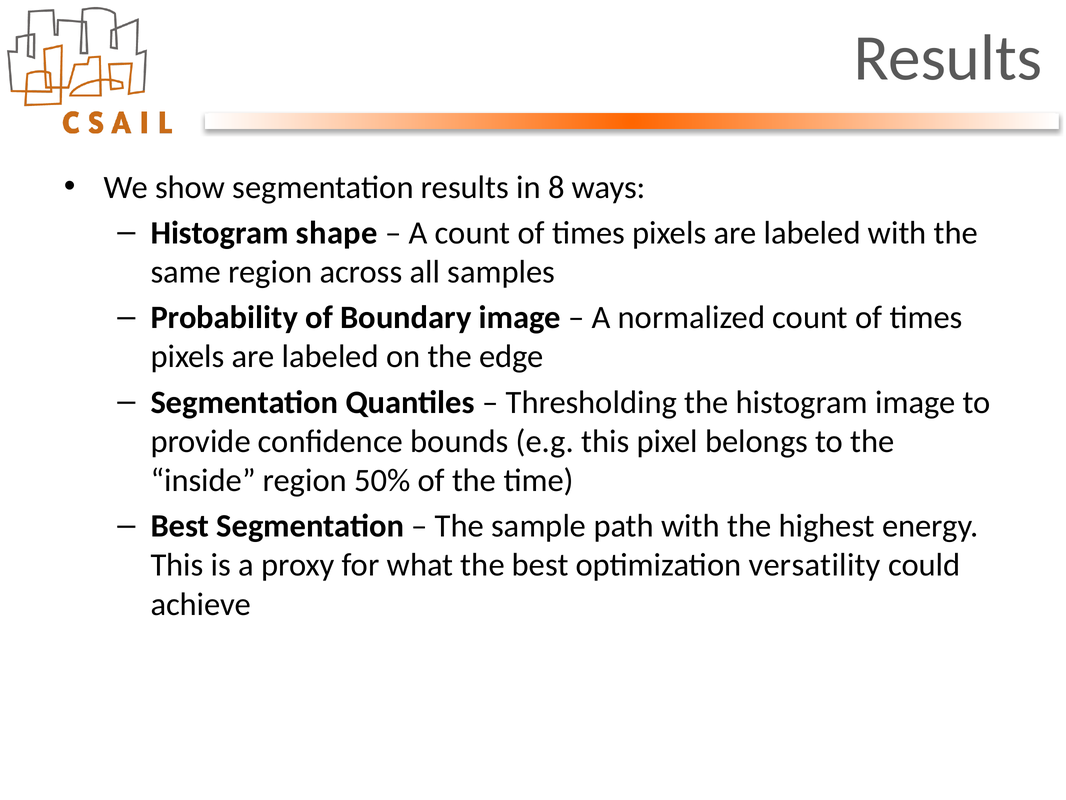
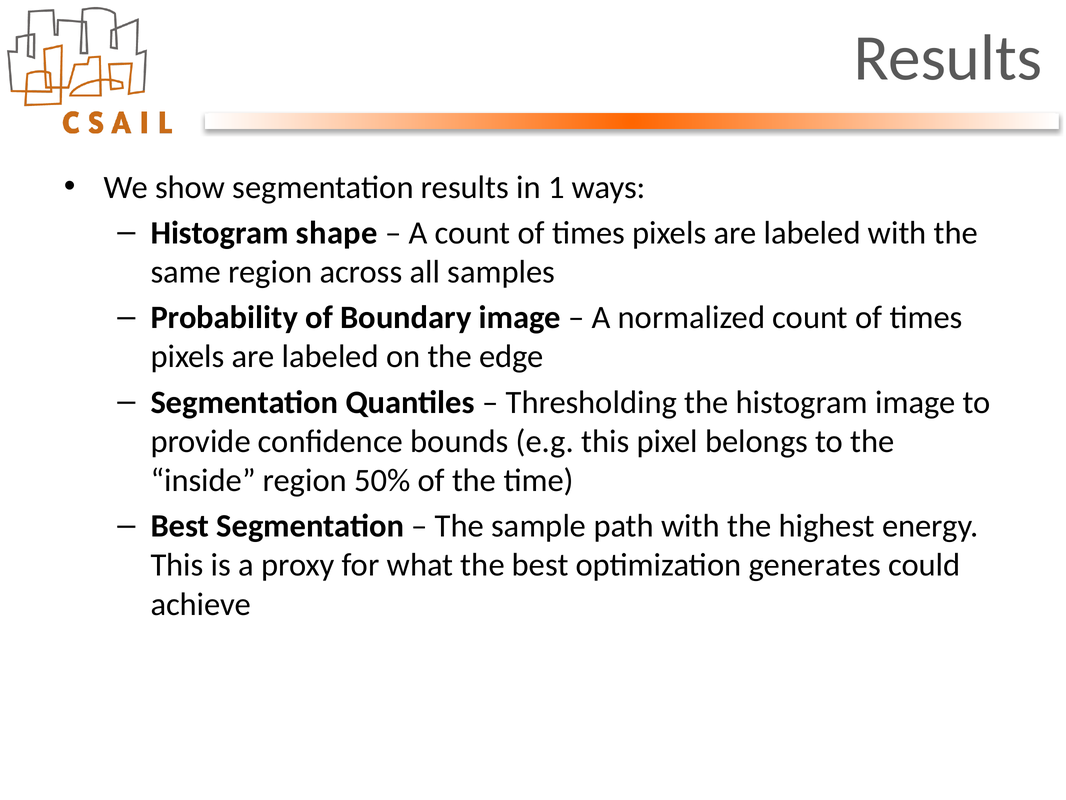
8: 8 -> 1 (556, 187)
versatility: versatility -> generates (815, 565)
